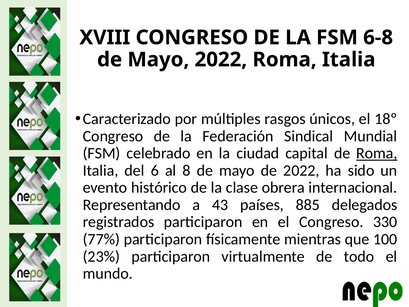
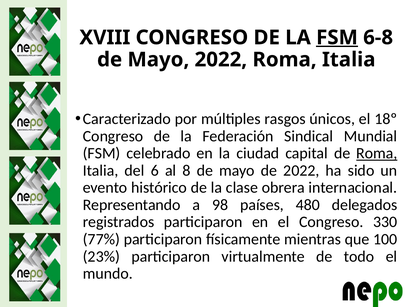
FSM underline: none -> present (337, 37)
43: 43 -> 98 (220, 205)
885: 885 -> 480 (308, 205)
